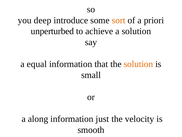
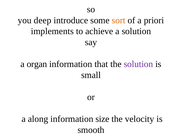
unperturbed: unperturbed -> implements (52, 31)
equal: equal -> organ (37, 64)
solution colour: orange -> purple (138, 64)
just: just -> size (102, 118)
